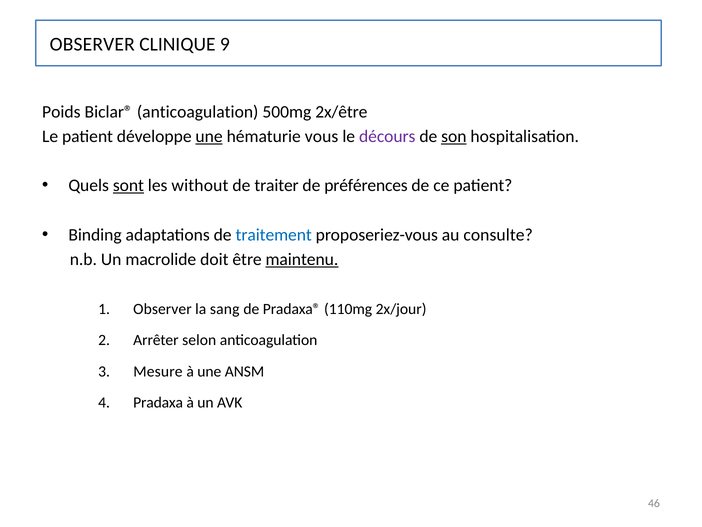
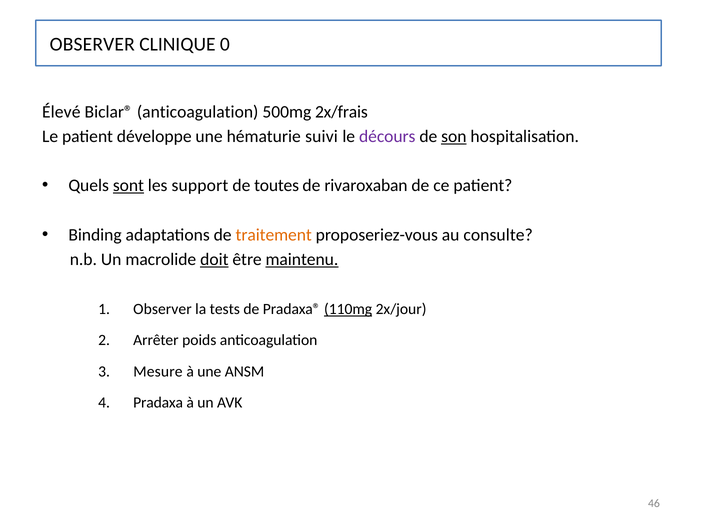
9: 9 -> 0 (225, 44)
Poids: Poids -> Élevé (61, 112)
2x/être: 2x/être -> 2x/frais (341, 112)
une underline: present -> none (209, 136)
vous: vous -> suivi (321, 136)
without: without -> support (200, 185)
traiter: traiter -> toutes (277, 185)
préférences: préférences -> rivaroxaban (366, 185)
traitement colour: blue -> orange (274, 234)
doit underline: none -> present (214, 259)
sang: sang -> tests (225, 309)
110mg underline: none -> present (348, 309)
selon: selon -> poids (199, 340)
